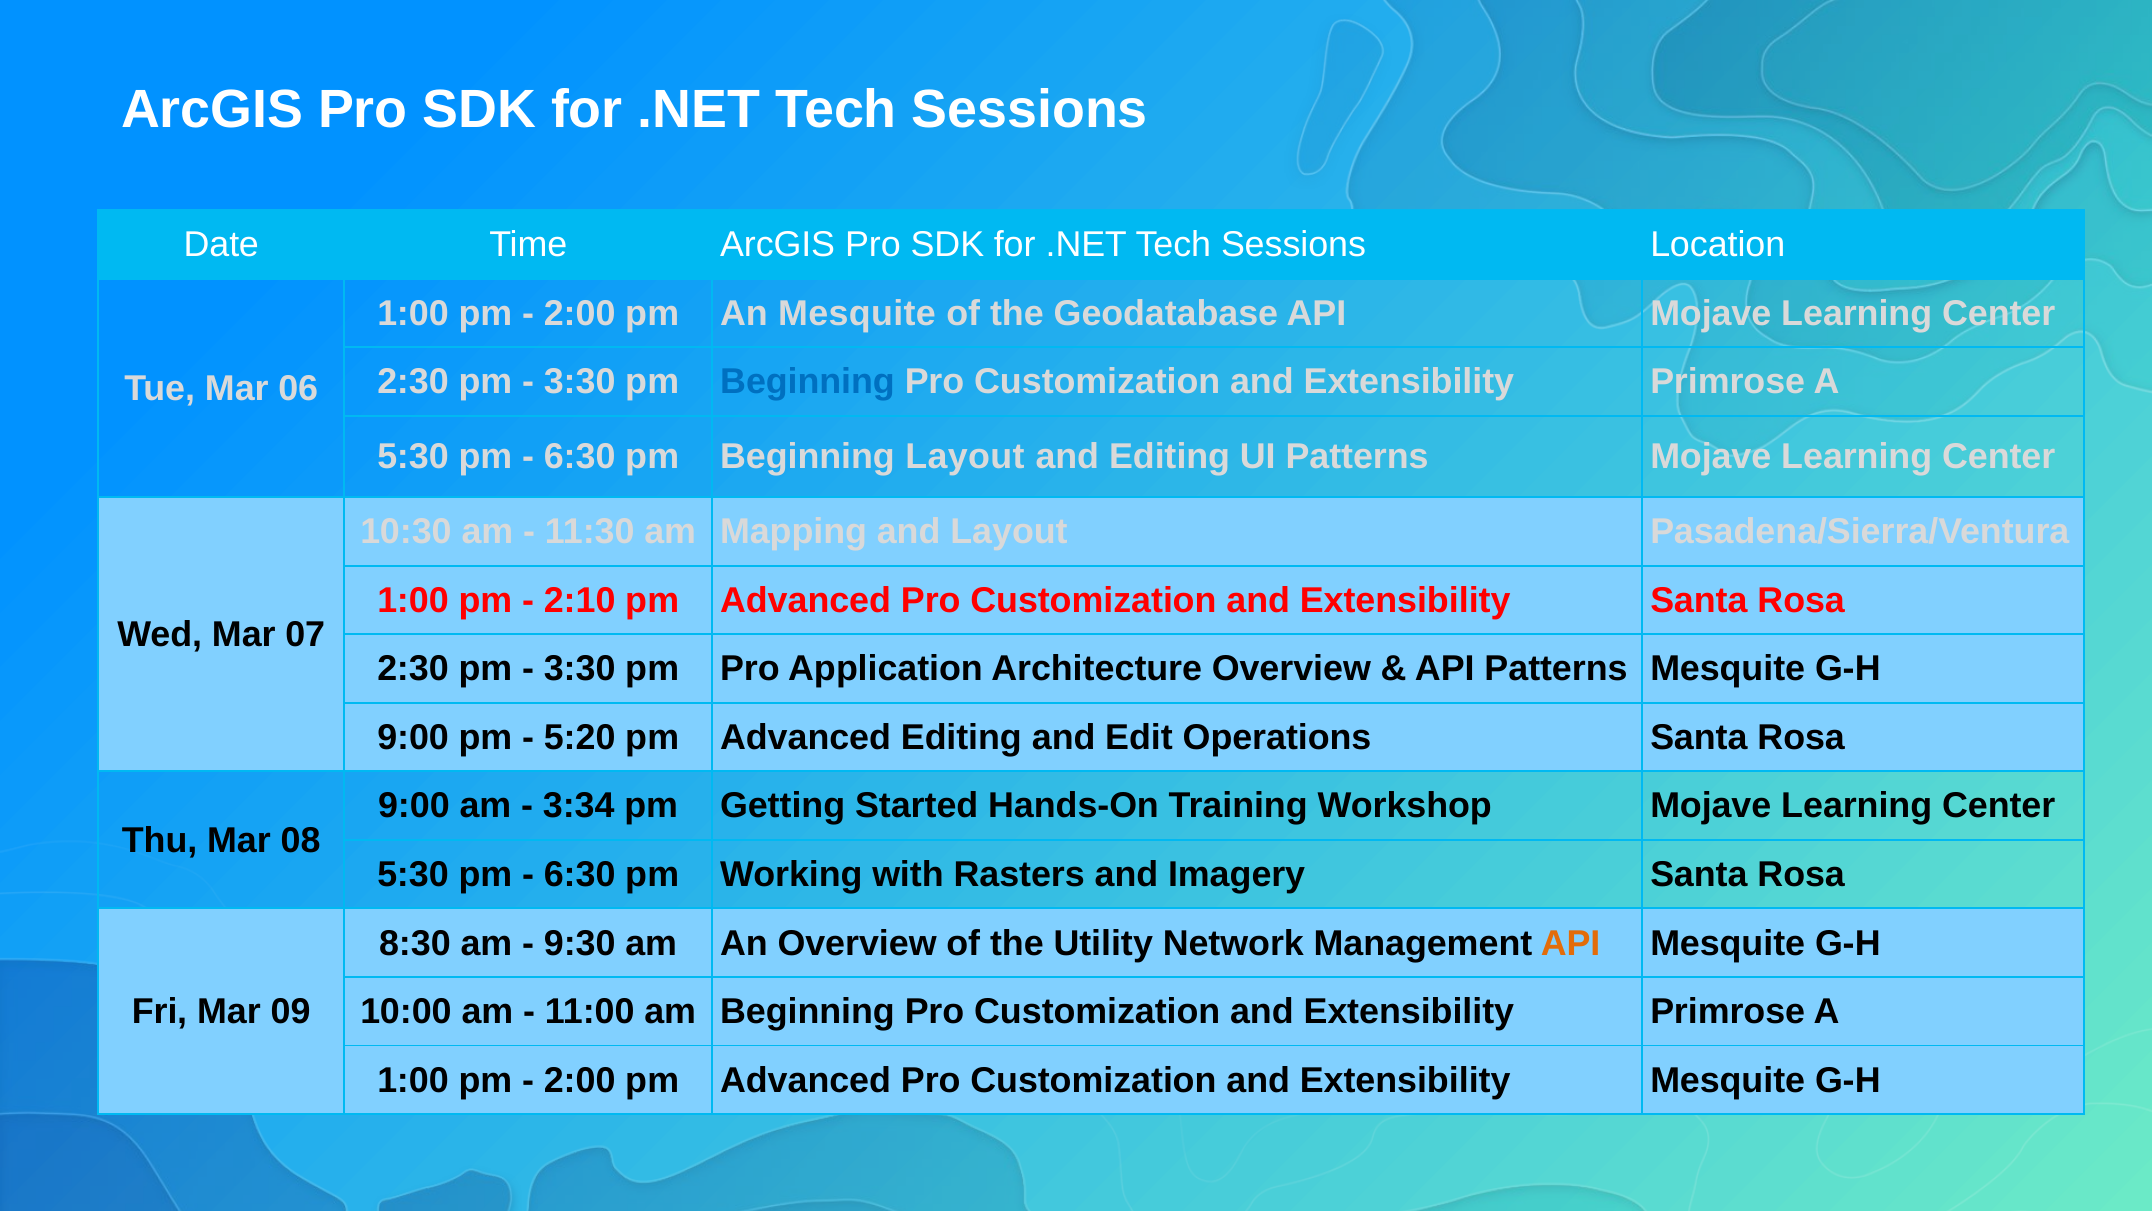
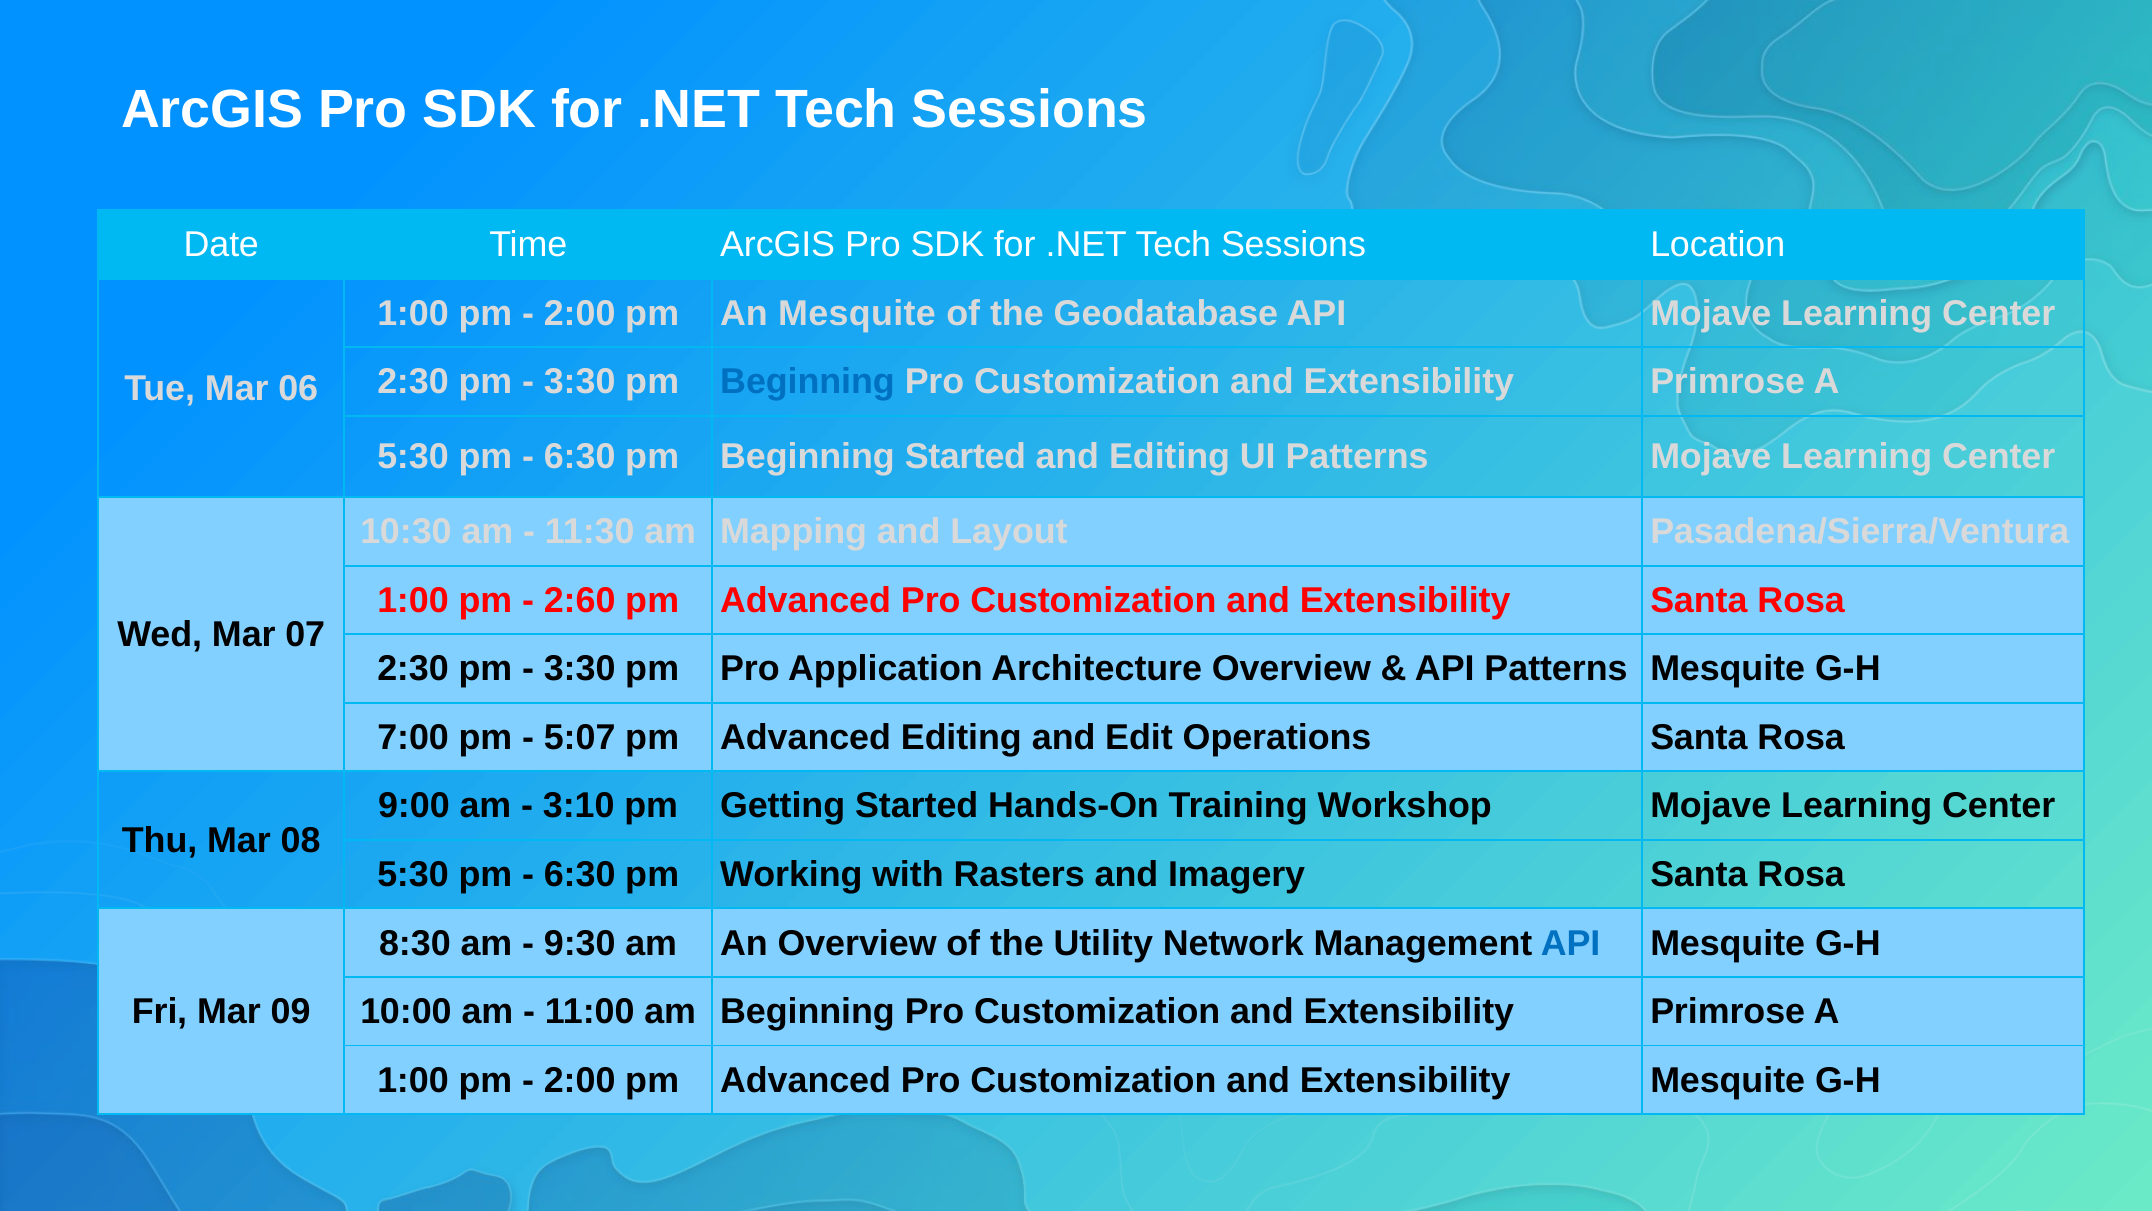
Beginning Layout: Layout -> Started (965, 457)
2:10: 2:10 -> 2:60 (580, 600)
9:00: 9:00 -> 7:00 (413, 737)
5:20: 5:20 -> 5:07 (580, 737)
3:34: 3:34 -> 3:10 (579, 806)
API colour: orange -> blue (1571, 943)
